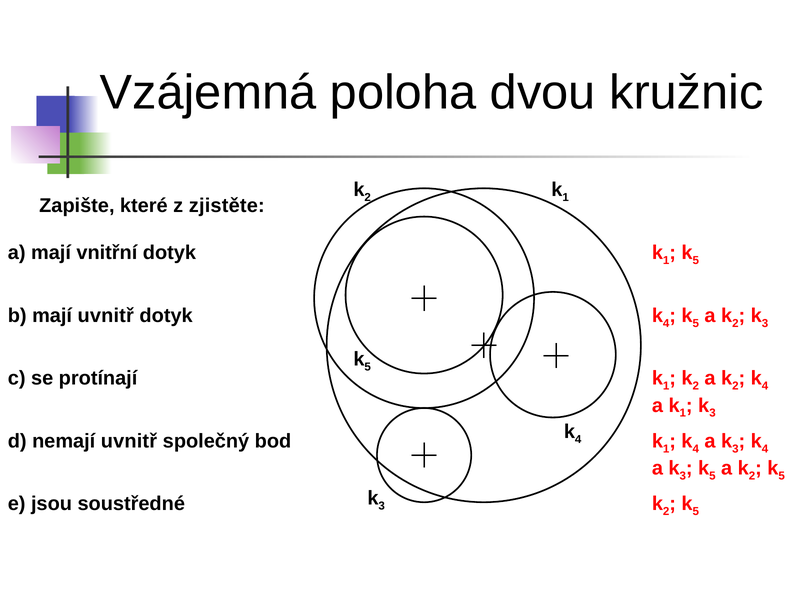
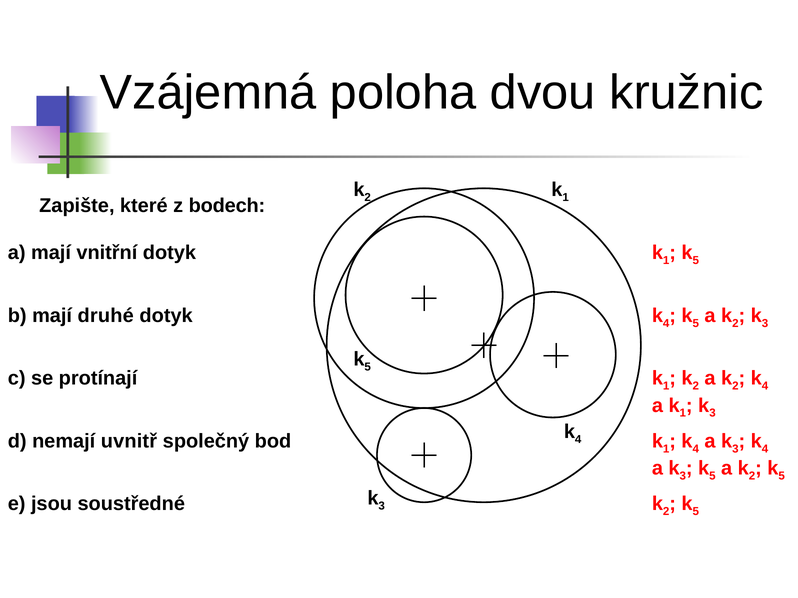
zjistěte: zjistěte -> bodech (227, 206)
mají uvnitř: uvnitř -> druhé (106, 316)
